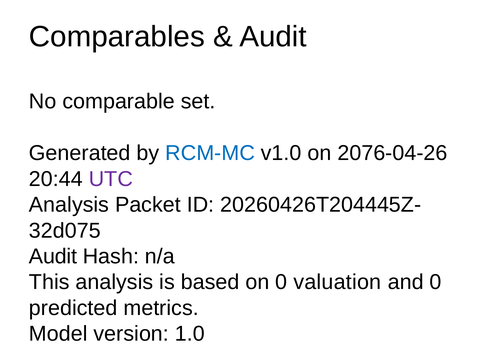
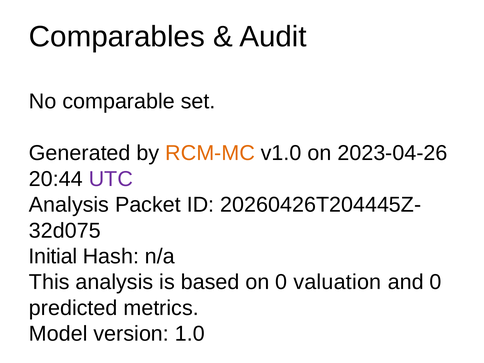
RCM-MC colour: blue -> orange (210, 153)
2076-04-26: 2076-04-26 -> 2023-04-26 (392, 153)
Audit: Audit -> Initial (53, 256)
